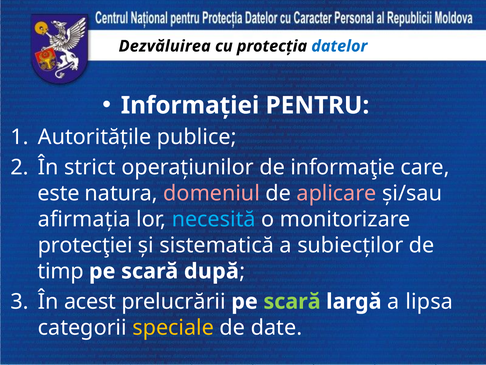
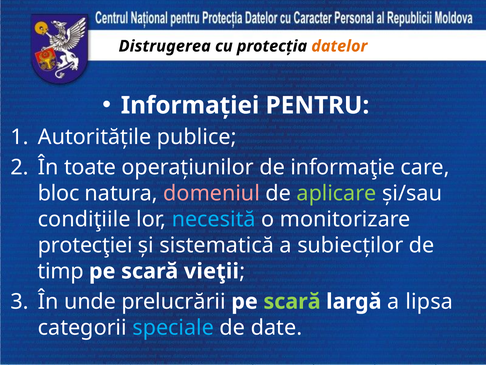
Dezvăluirea: Dezvăluirea -> Distrugerea (165, 46)
datelor colour: blue -> orange (339, 46)
strict: strict -> toate (90, 167)
este: este -> bloc (59, 193)
aplicare colour: pink -> light green (337, 193)
afirmația: afirmația -> condiţiile (84, 219)
după: după -> vieţii (211, 271)
acest: acest -> unde (90, 301)
speciale colour: yellow -> light blue (173, 327)
